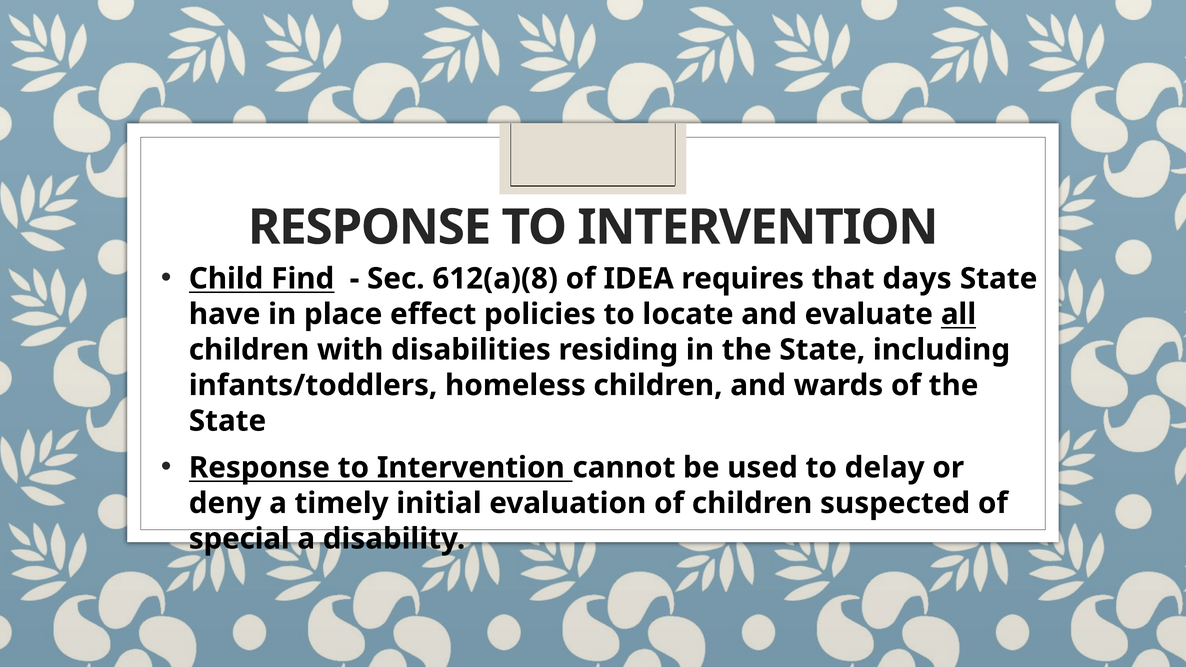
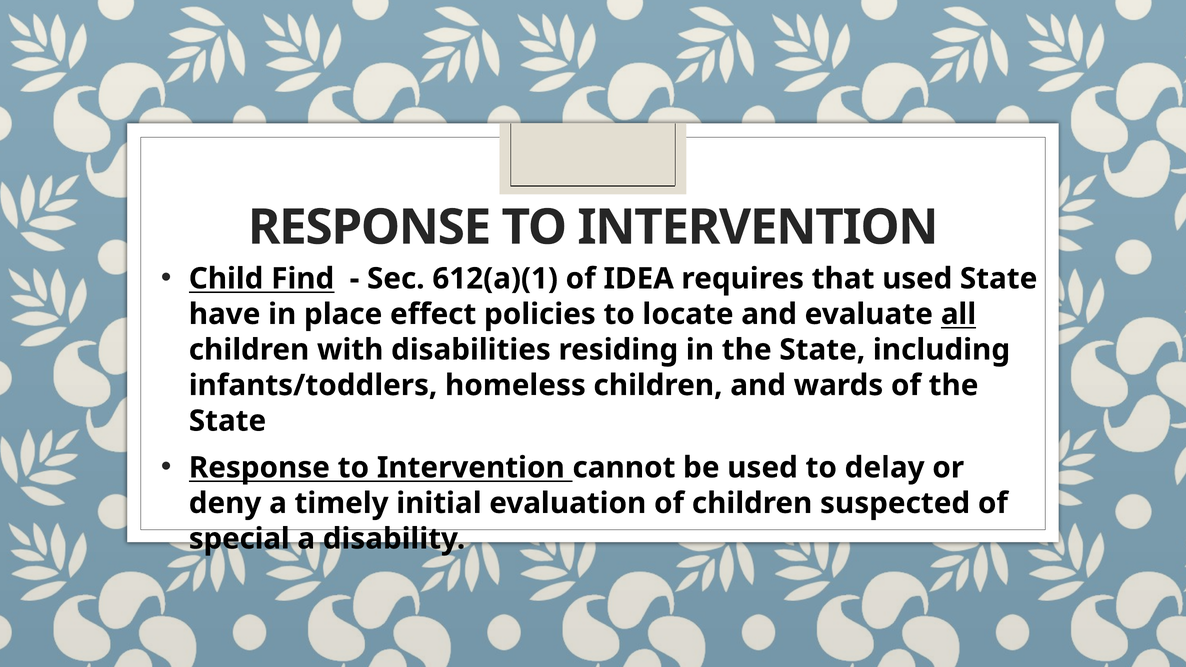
612(a)(8: 612(a)(8 -> 612(a)(1 (495, 279)
that days: days -> used (917, 279)
